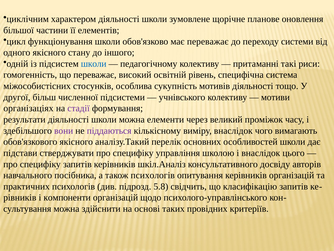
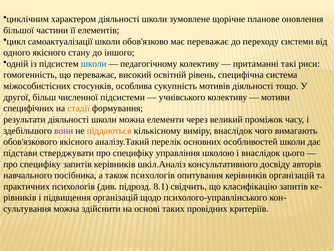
функціонування: функціонування -> самоактуалізації (60, 41)
організаціях: організаціях -> специфічних (29, 108)
стадії colour: purple -> orange (79, 108)
піддаються colour: purple -> orange (109, 130)
5.8: 5.8 -> 8.1 (161, 186)
компоненти: компоненти -> підвищення (67, 197)
